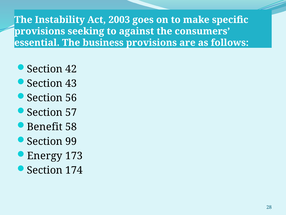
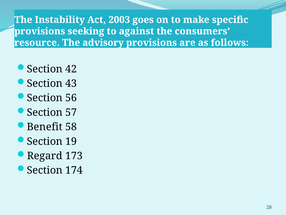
essential: essential -> resource (37, 43)
business: business -> advisory (103, 43)
99: 99 -> 19 (71, 141)
Energy: Energy -> Regard (45, 156)
